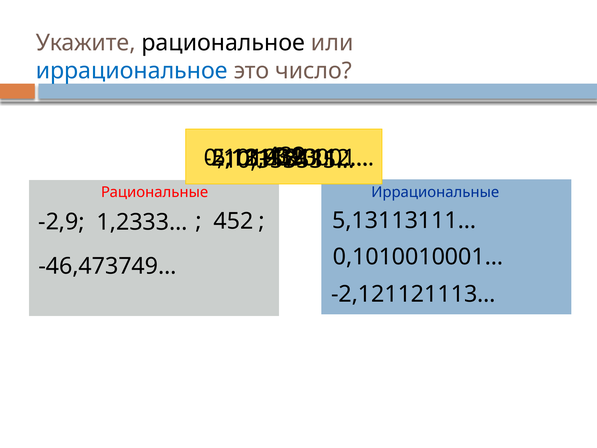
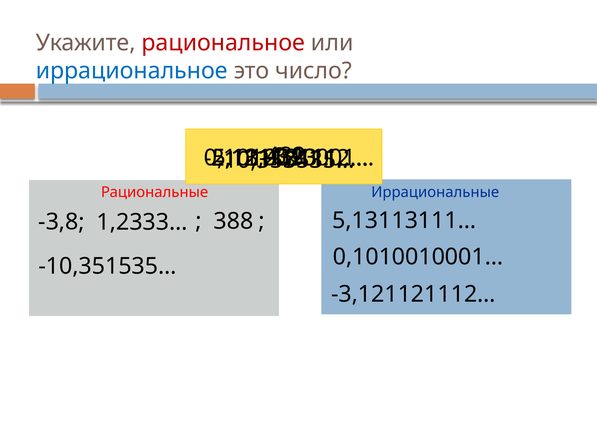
рациональное colour: black -> red (223, 43)
452: 452 -> 388 (233, 221)
-2,9: -2,9 -> -3,8 (58, 222)
-46,473749…: -46,473749… -> -10,351535… (107, 266)
-2,121121113…: -2,121121113… -> -3,121121112… (413, 294)
